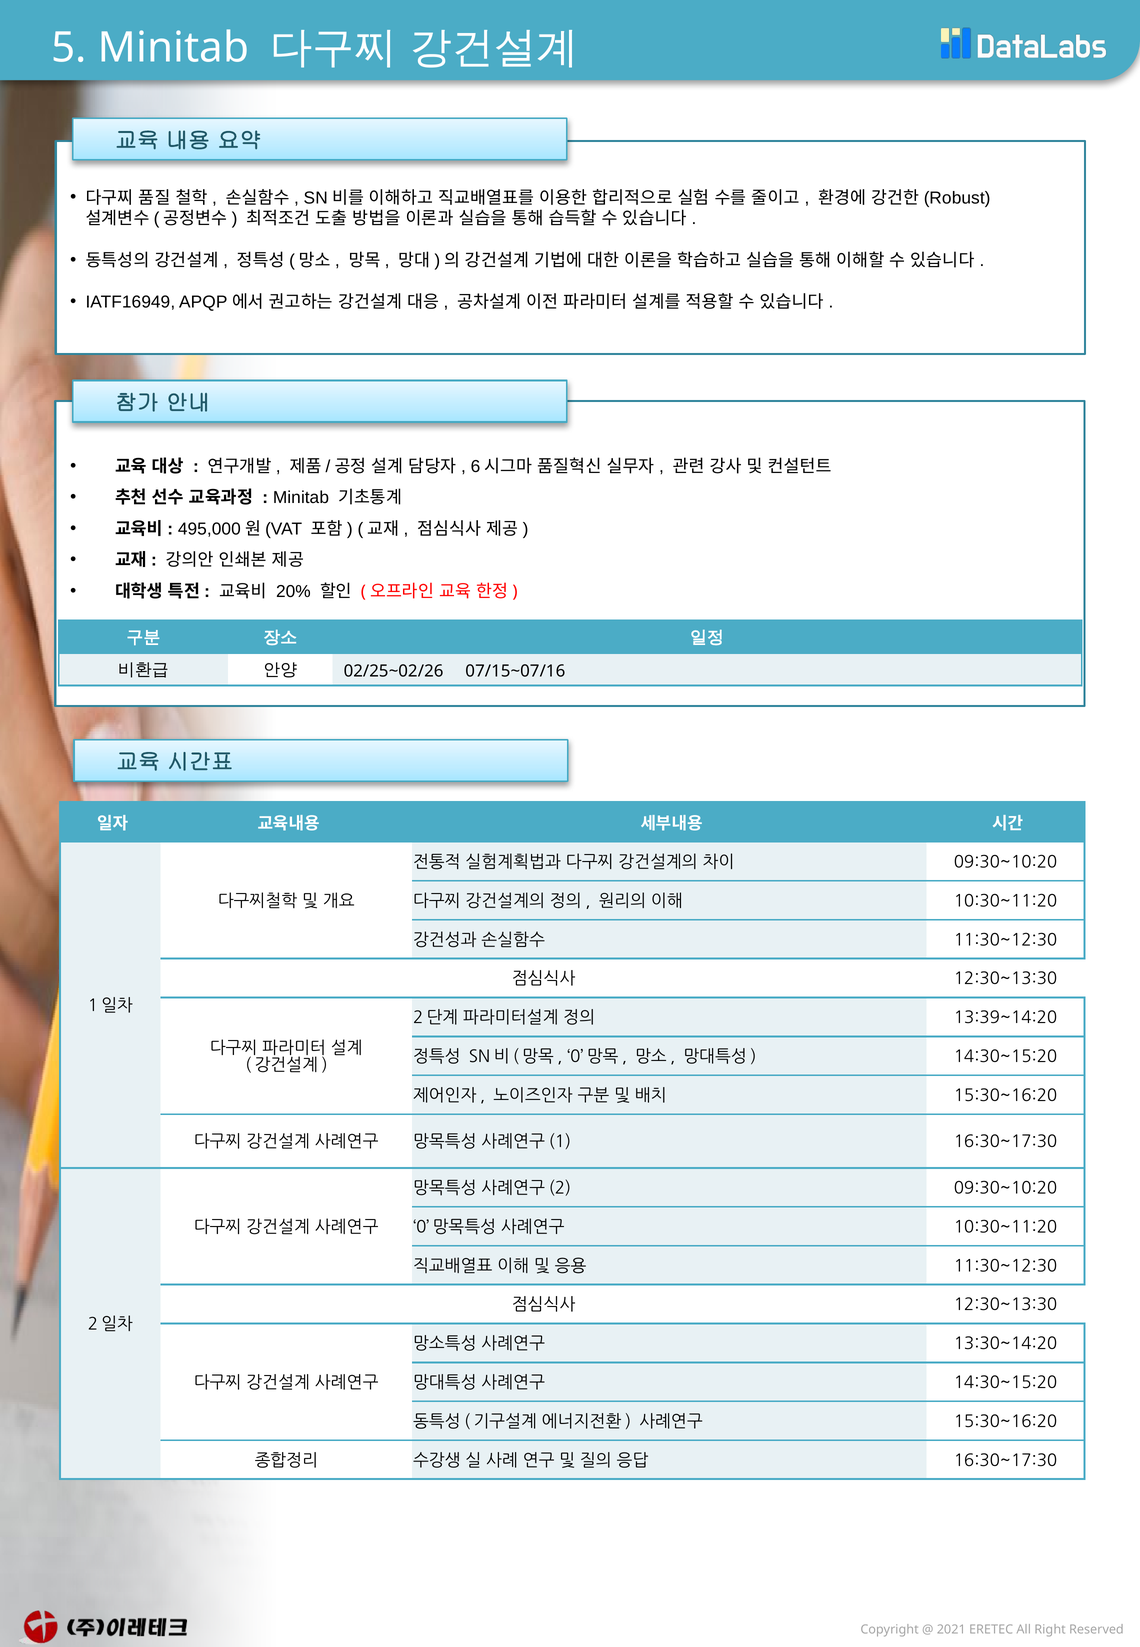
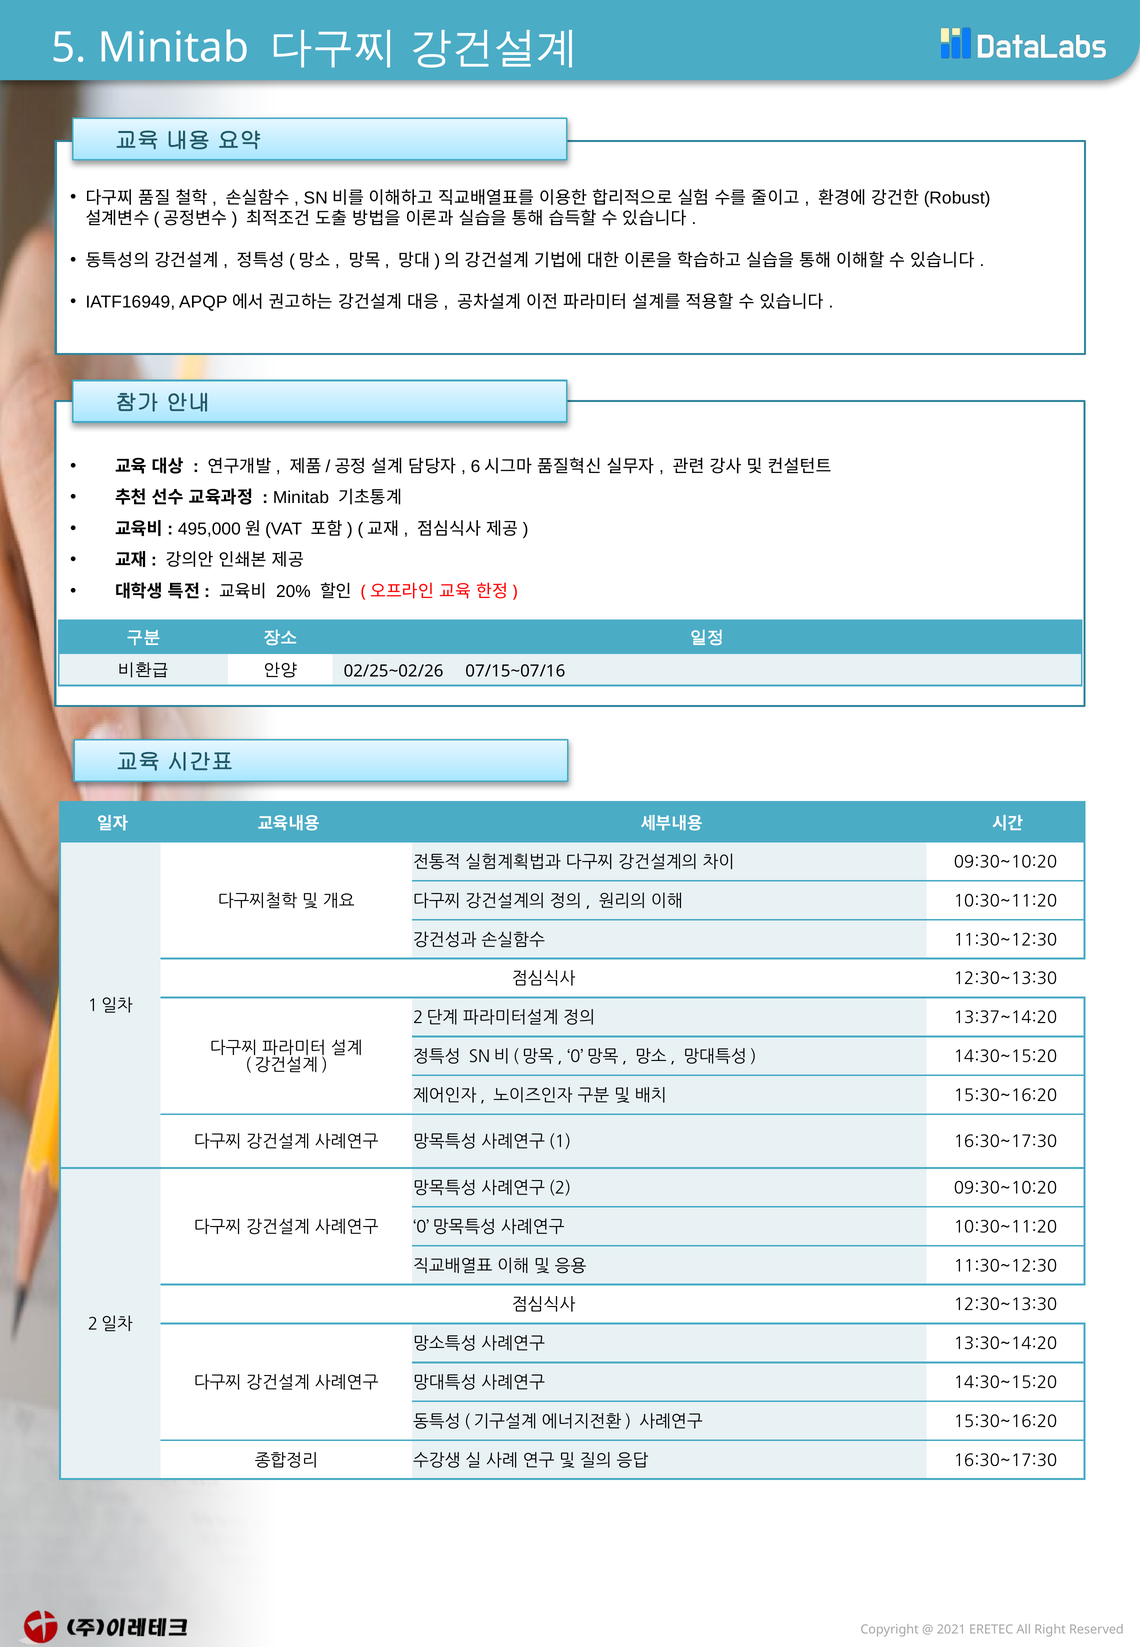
13:39~14:20: 13:39~14:20 -> 13:37~14:20 (1005, 1018)
